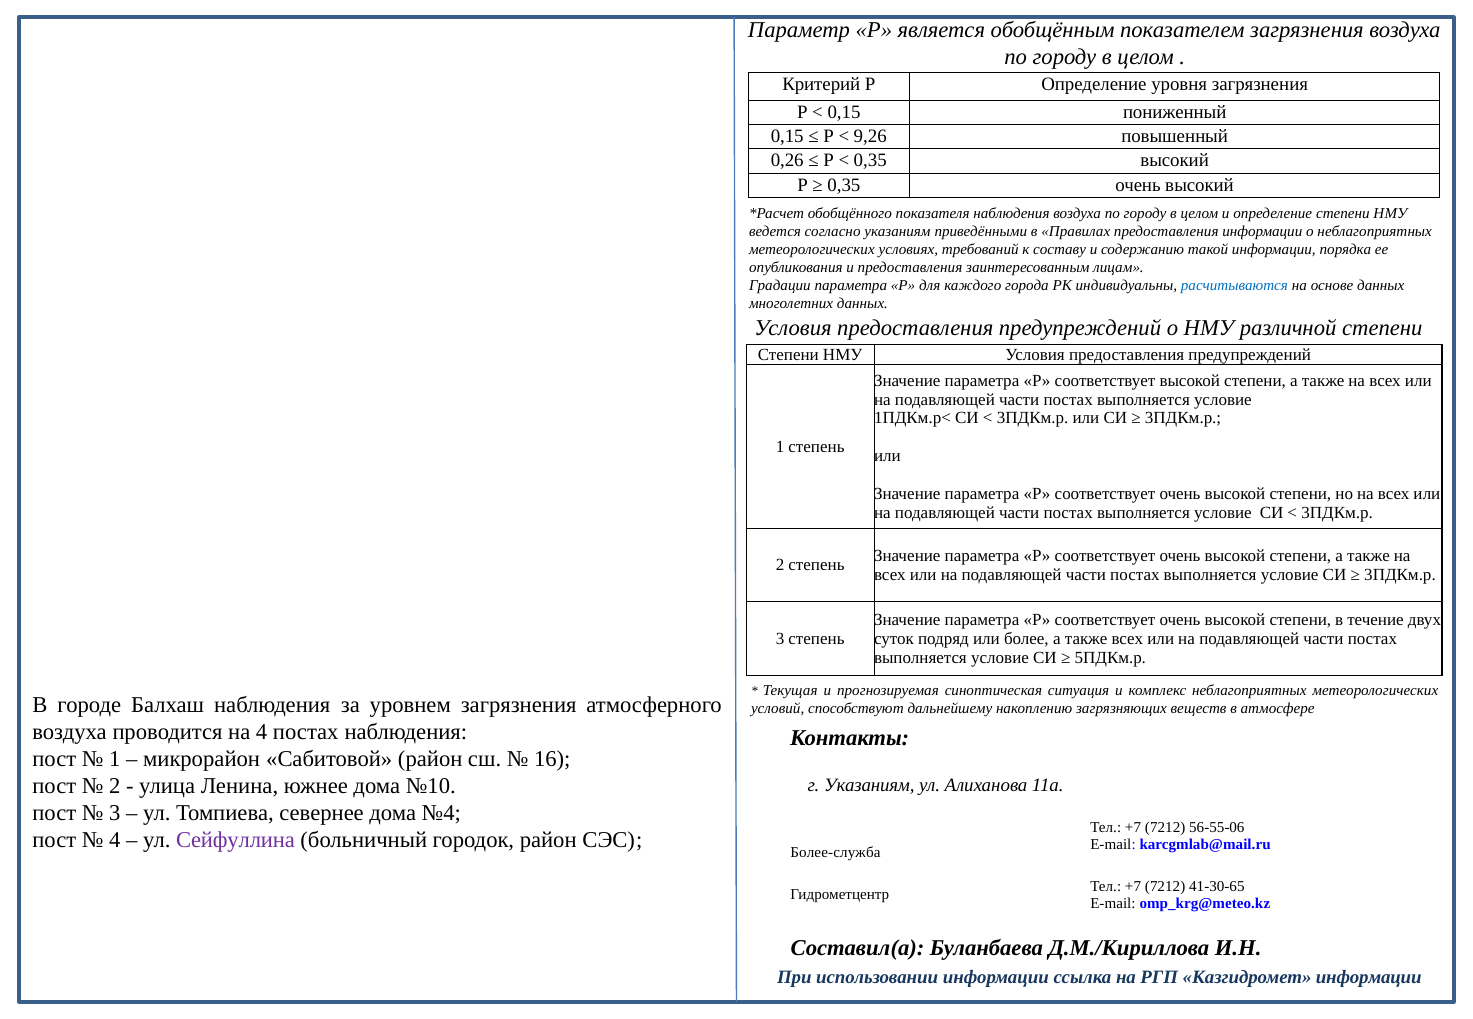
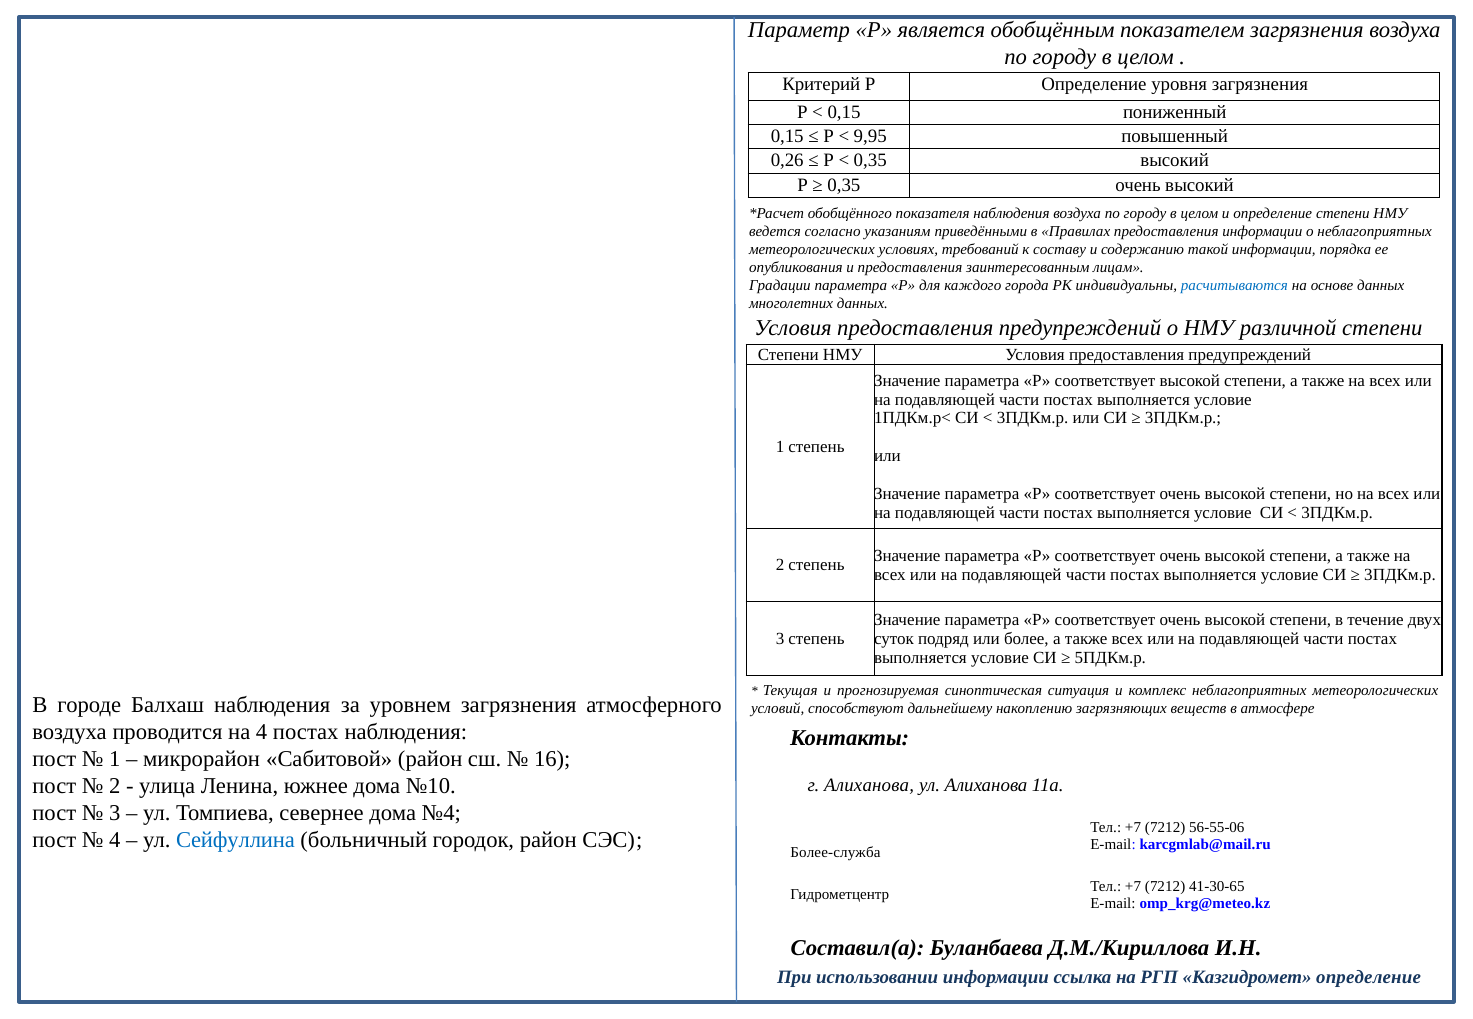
9,26: 9,26 -> 9,95 (870, 136)
г Указаниям: Указаниям -> Алиханова (869, 786)
Сейфуллина colour: purple -> blue (236, 841)
Казгидромет информации: информации -> определение (1369, 978)
